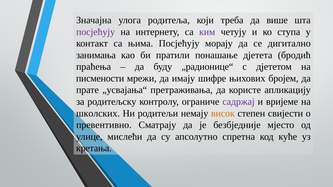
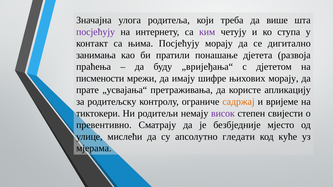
бродић: бродић -> развоја (294, 55)
„радионице“: „радионице“ -> „вријеђања“ (207, 67)
њихових бројем: бројем -> морају (283, 79)
садржај colour: purple -> orange (239, 102)
школских: школских -> тиктокери (98, 114)
висок colour: orange -> purple (223, 114)
спретна: спретна -> гледати (239, 137)
кретања: кретања -> мјерама (94, 148)
